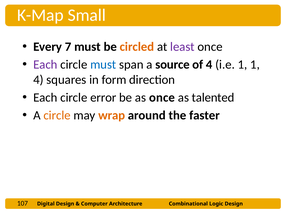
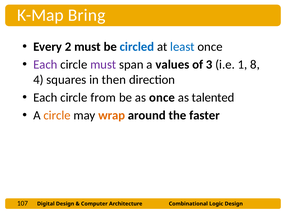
Small: Small -> Bring (87, 15)
7: 7 -> 2 (68, 47)
circled colour: orange -> blue (137, 47)
least colour: purple -> blue (182, 47)
must colour: blue -> purple (103, 65)
source: source -> values (172, 65)
of 4: 4 -> 3 (209, 65)
1 1: 1 -> 8 (255, 65)
form: form -> then (114, 80)
error: error -> from (103, 98)
